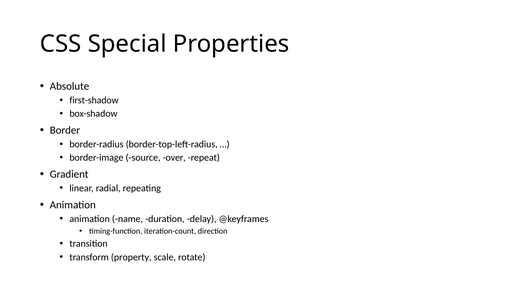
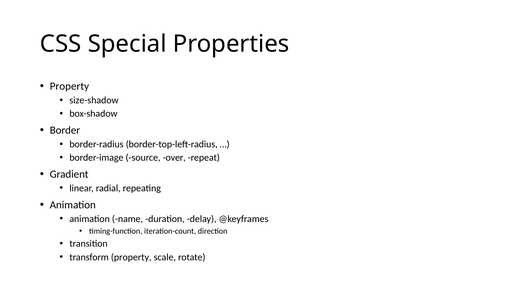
Absolute: Absolute -> Property (69, 86)
first-shadow: first-shadow -> size-shadow (94, 100)
